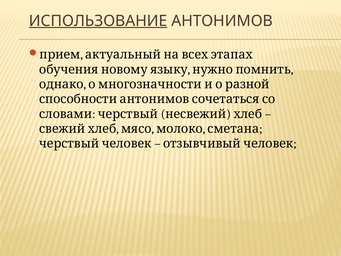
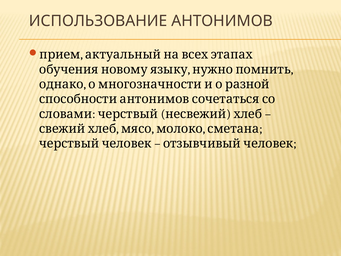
ИСПОЛЬЗОВАНИЕ underline: present -> none (98, 21)
